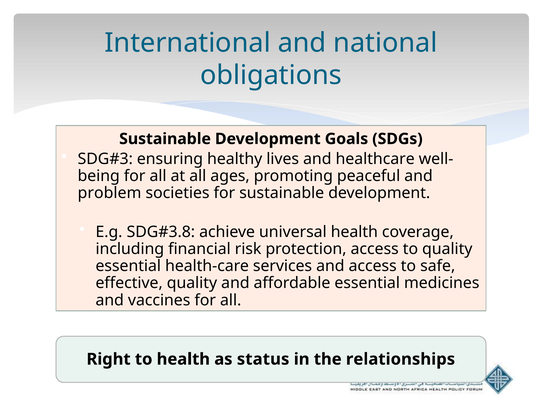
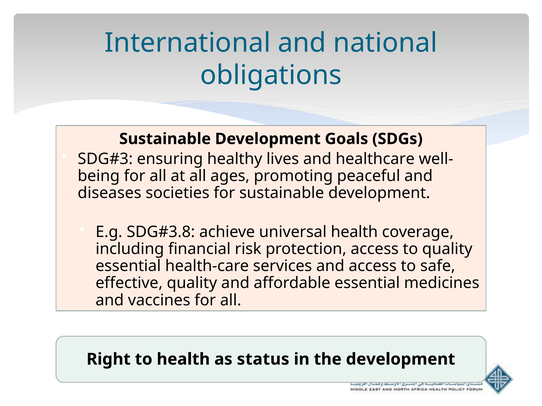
problem: problem -> diseases (110, 193)
the relationships: relationships -> development (401, 360)
